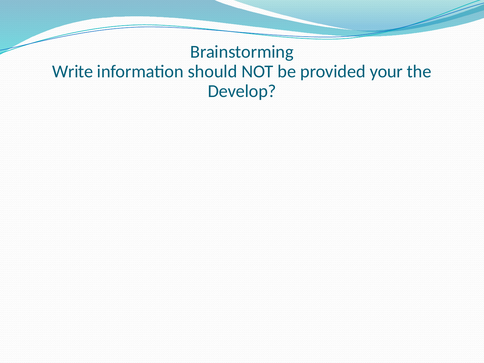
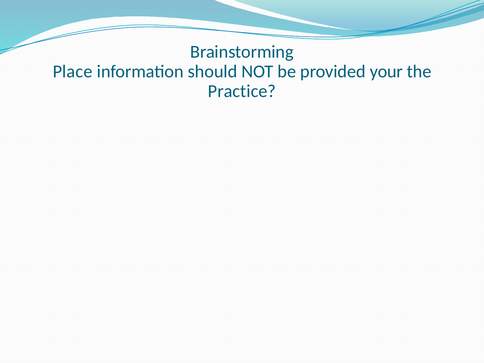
Write: Write -> Place (73, 71)
Develop: Develop -> Practice (242, 91)
